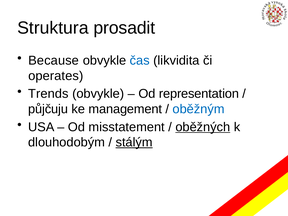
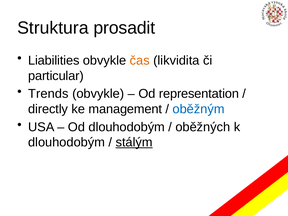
Because: Because -> Liabilities (54, 60)
čas colour: blue -> orange (140, 60)
operates: operates -> particular (56, 76)
půjčuju: půjčuju -> directly (48, 109)
Od misstatement: misstatement -> dlouhodobým (127, 127)
oběžných underline: present -> none (203, 127)
